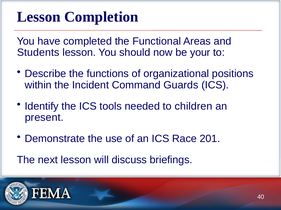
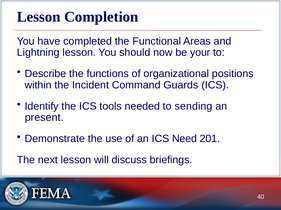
Students: Students -> Lightning (38, 53)
children: children -> sending (194, 107)
Race: Race -> Need (185, 139)
